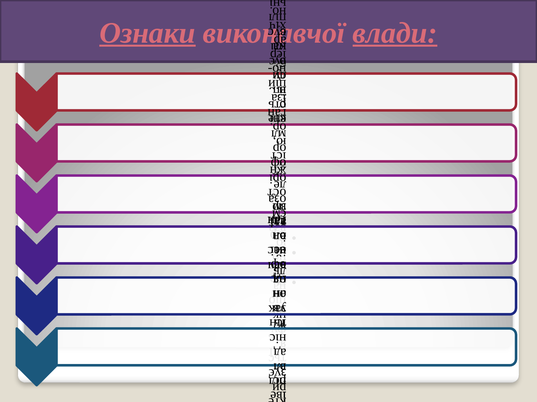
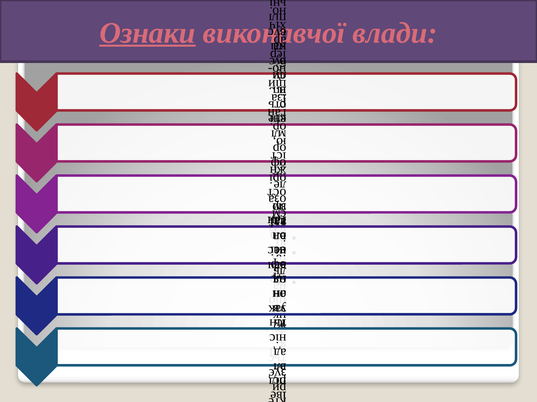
влади underline: present -> none (395, 33)
